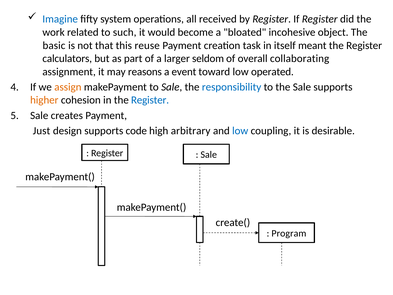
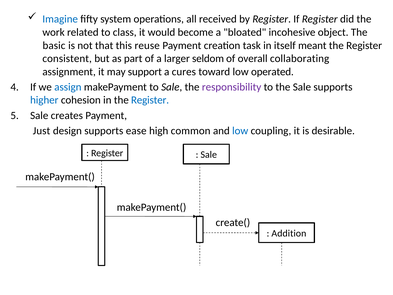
such: such -> class (125, 32)
calculators: calculators -> consistent (67, 58)
reasons: reasons -> support (145, 72)
event: event -> cures (184, 72)
assign colour: orange -> blue (68, 87)
responsibility colour: blue -> purple (232, 87)
higher colour: orange -> blue (44, 100)
code: code -> ease (136, 131)
arbitrary: arbitrary -> common (191, 131)
Program: Program -> Addition (289, 233)
